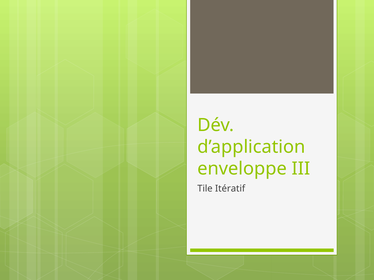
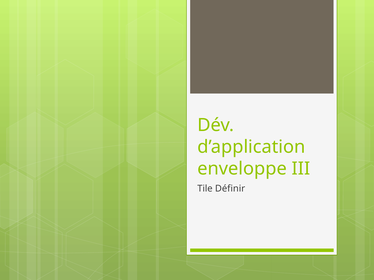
Itératif: Itératif -> Définir (230, 189)
